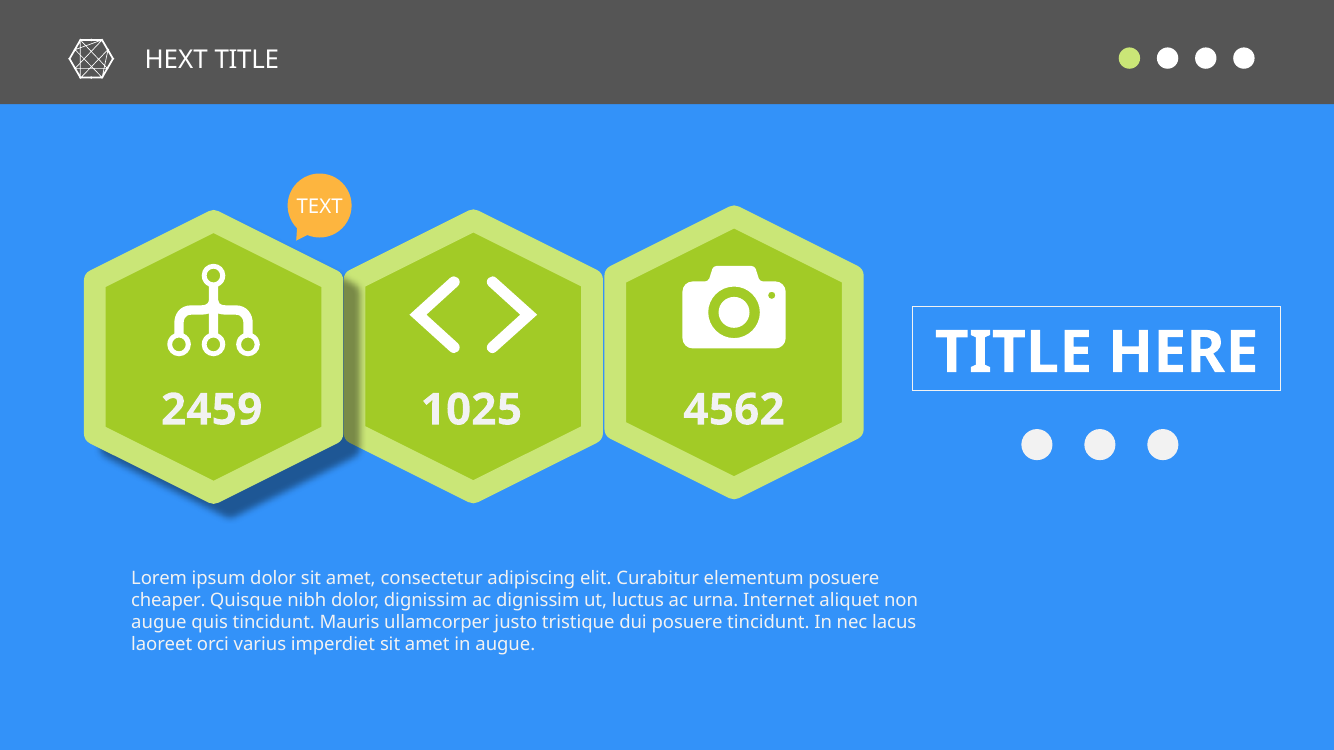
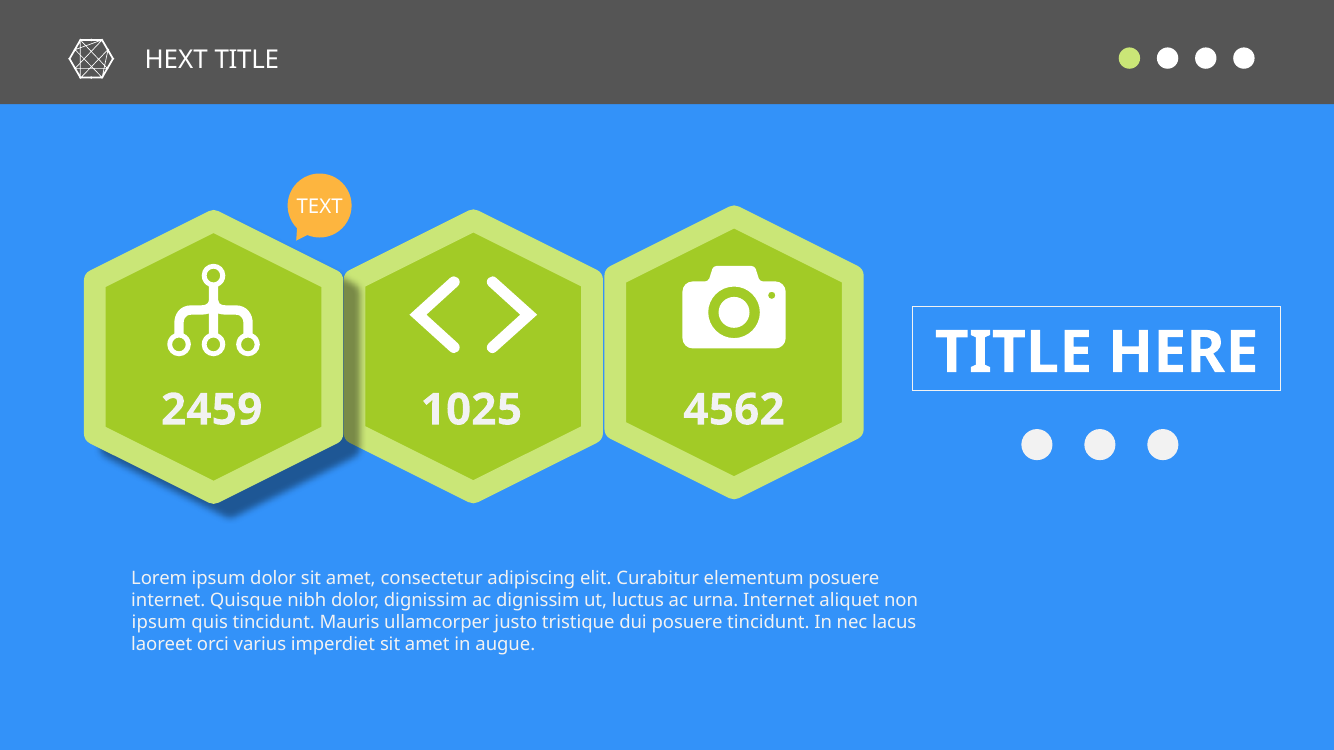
cheaper: cheaper -> internet (168, 600)
augue: augue -> ipsum (159, 623)
